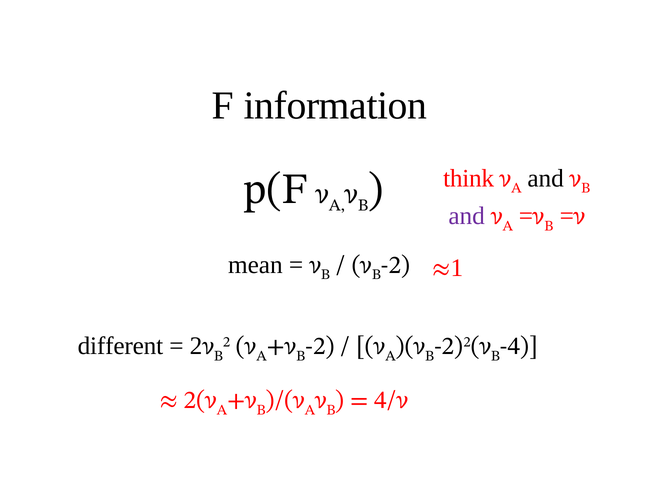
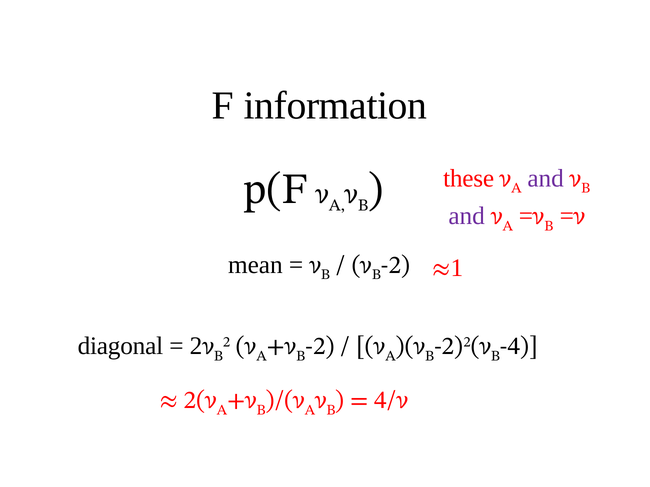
think: think -> these (469, 178)
and colour: black -> purple (546, 178)
different: different -> diagonal (120, 346)
